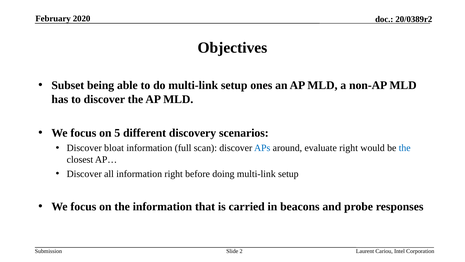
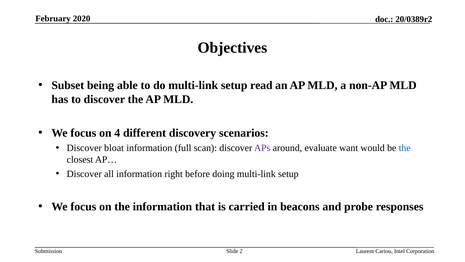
ones: ones -> read (261, 85)
5: 5 -> 4 (117, 133)
APs colour: blue -> purple (262, 148)
evaluate right: right -> want (349, 148)
